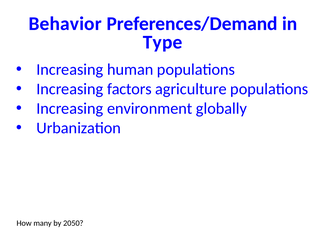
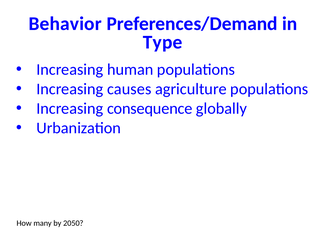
factors: factors -> causes (129, 89)
environment: environment -> consequence (150, 108)
